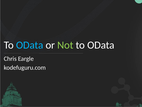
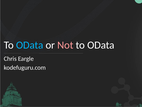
Not colour: light green -> pink (65, 45)
